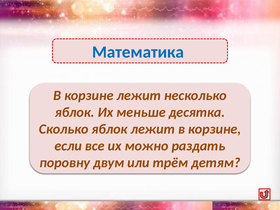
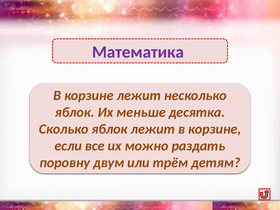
Математика colour: blue -> purple (138, 52)
